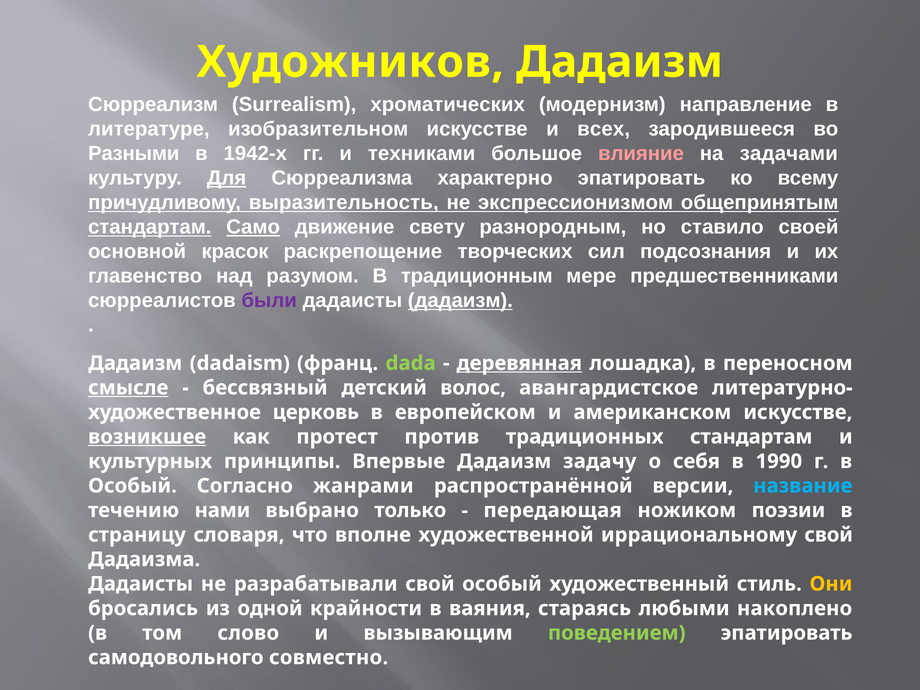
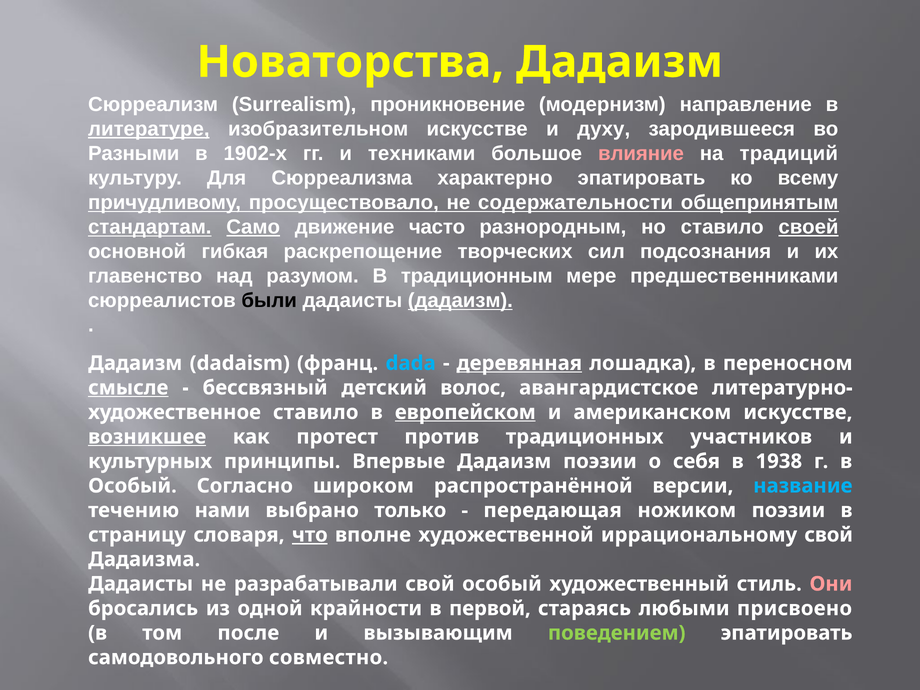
Художников: Художников -> Новаторства (350, 62)
хроматических: хроматических -> проникновение (448, 104)
литературе underline: none -> present (149, 129)
всех: всех -> духу (604, 129)
1942-х: 1942-х -> 1902-х (255, 153)
задачами: задачами -> традиций (789, 153)
Для underline: present -> none (227, 178)
выразительность: выразительность -> просуществовало (344, 203)
экспрессионизмом: экспрессионизмом -> содержательности (575, 203)
свету: свету -> часто (437, 227)
своей underline: none -> present (808, 227)
красок: красок -> гибкая (235, 252)
были colour: purple -> black (269, 301)
dada colour: light green -> light blue (411, 363)
церковь: церковь -> ставило (316, 412)
европейском underline: none -> present (465, 412)
традиционных стандартам: стандартам -> участников (751, 437)
Дадаизм задачу: задачу -> поэзии (600, 461)
1990: 1990 -> 1938 (779, 461)
жанрами: жанрами -> широком (363, 486)
что underline: none -> present (310, 535)
Они colour: yellow -> pink (831, 584)
ваяния: ваяния -> первой (490, 608)
накоплено: накоплено -> присвоено (795, 608)
слово: слово -> после (248, 633)
